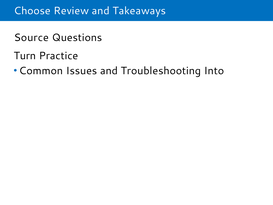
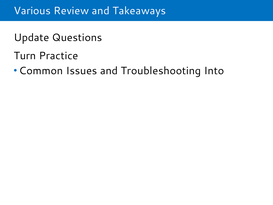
Choose: Choose -> Various (32, 11)
Source: Source -> Update (31, 38)
